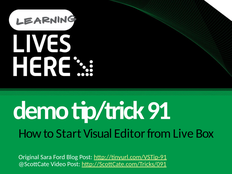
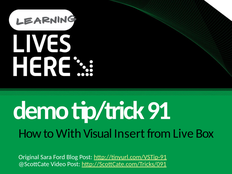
Start: Start -> With (69, 134)
Editor: Editor -> Insert (130, 134)
